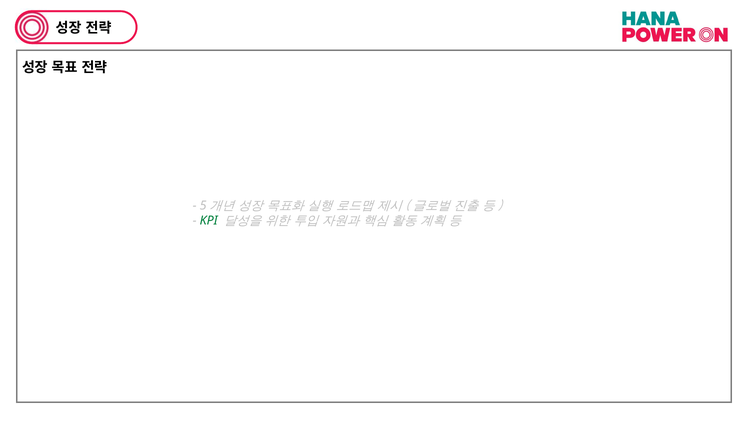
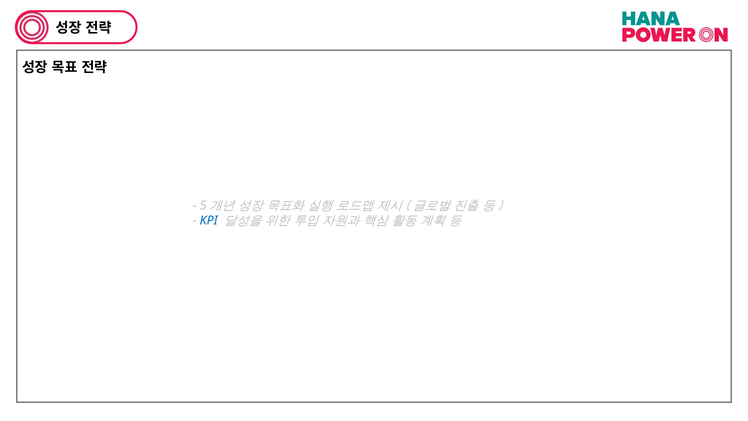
KPI colour: green -> blue (209, 220)
